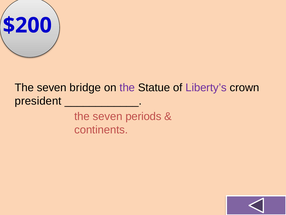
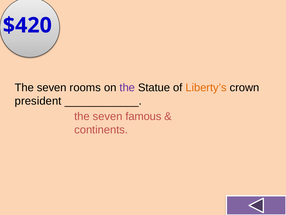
$200: $200 -> $420 (27, 25)
bridge: bridge -> rooms (85, 87)
Liberty’s colour: purple -> orange (206, 87)
periods: periods -> famous (143, 116)
